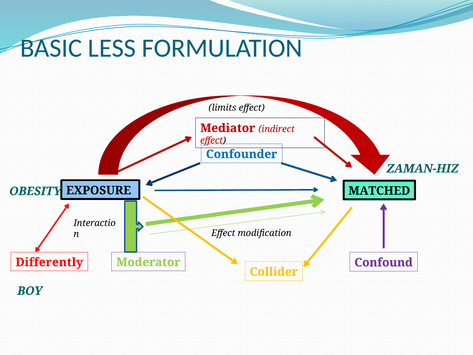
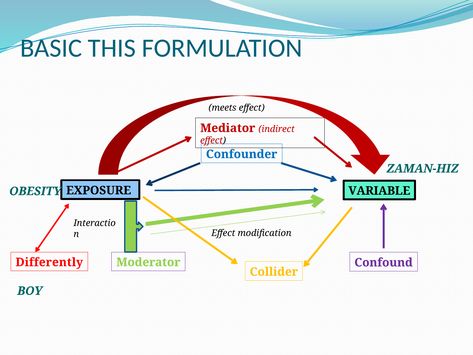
LESS: LESS -> THIS (112, 48)
limits: limits -> meets (222, 108)
MATCHED: MATCHED -> VARIABLE (379, 191)
